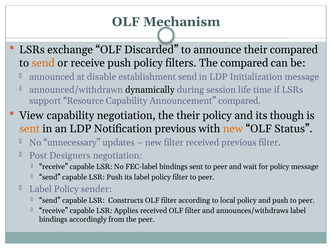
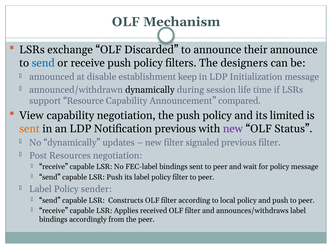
their compared: compared -> announce (294, 50)
send colour: orange -> blue (43, 63)
The compared: compared -> designers (244, 63)
establishment send: send -> keep (187, 77)
the their: their -> push (188, 115)
though: though -> limited (287, 115)
new colour: orange -> purple (233, 129)
No unnecessary: unnecessary -> dynamically (72, 143)
filter received: received -> signaled (202, 143)
Designers: Designers -> Resources (70, 155)
